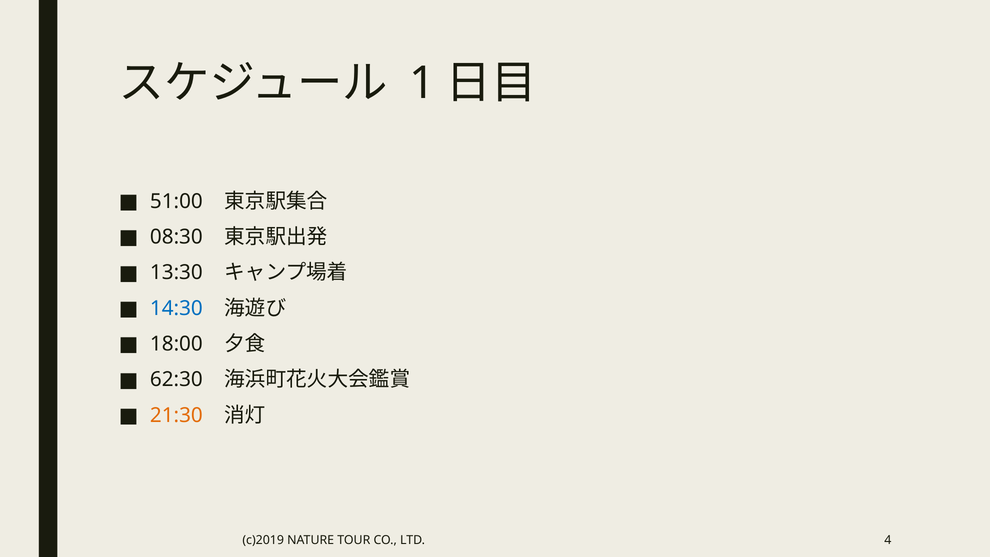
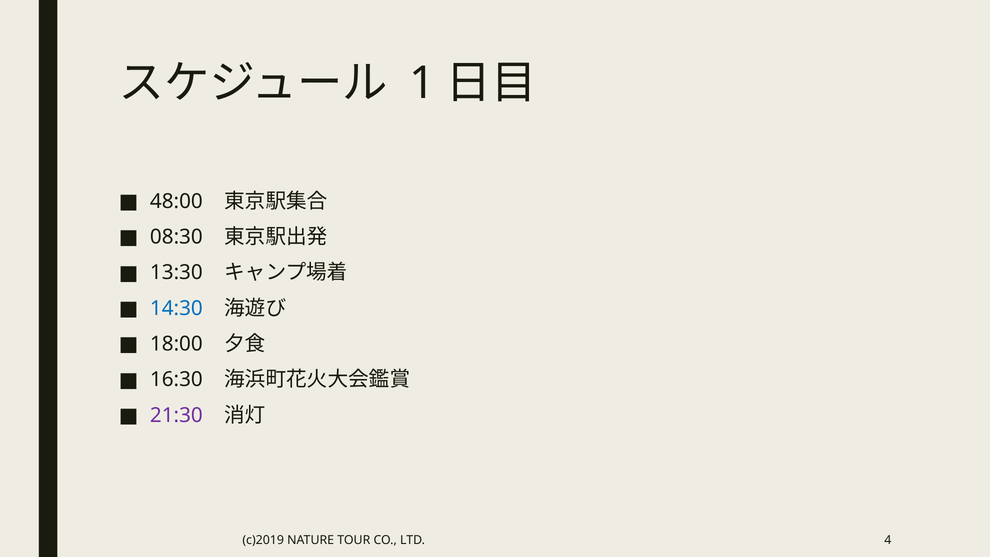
51:00: 51:00 -> 48:00 (176, 201)
62:30: 62:30 -> 16:30 (176, 379)
21:30 colour: orange -> purple (176, 415)
